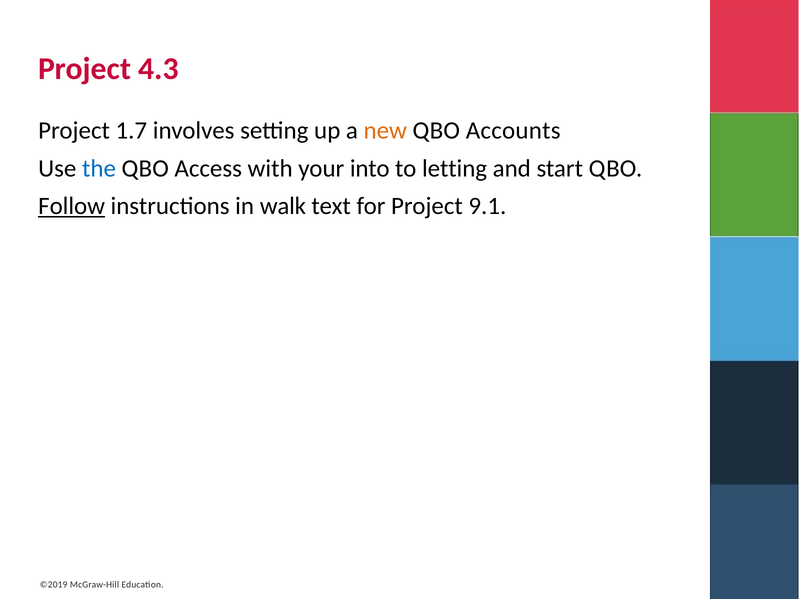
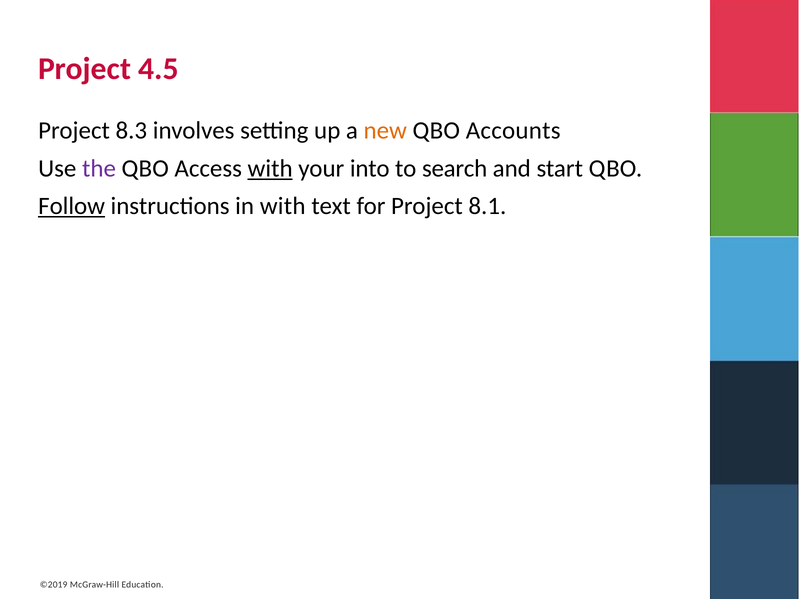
4.3: 4.3 -> 4.5 (158, 69)
1.7: 1.7 -> 8.3 (131, 131)
the colour: blue -> purple (99, 168)
with underline: none -> present (270, 168)
letting: letting -> search (455, 168)
in walk: walk -> with (283, 206)
9.1: 9.1 -> 8.1 (487, 206)
